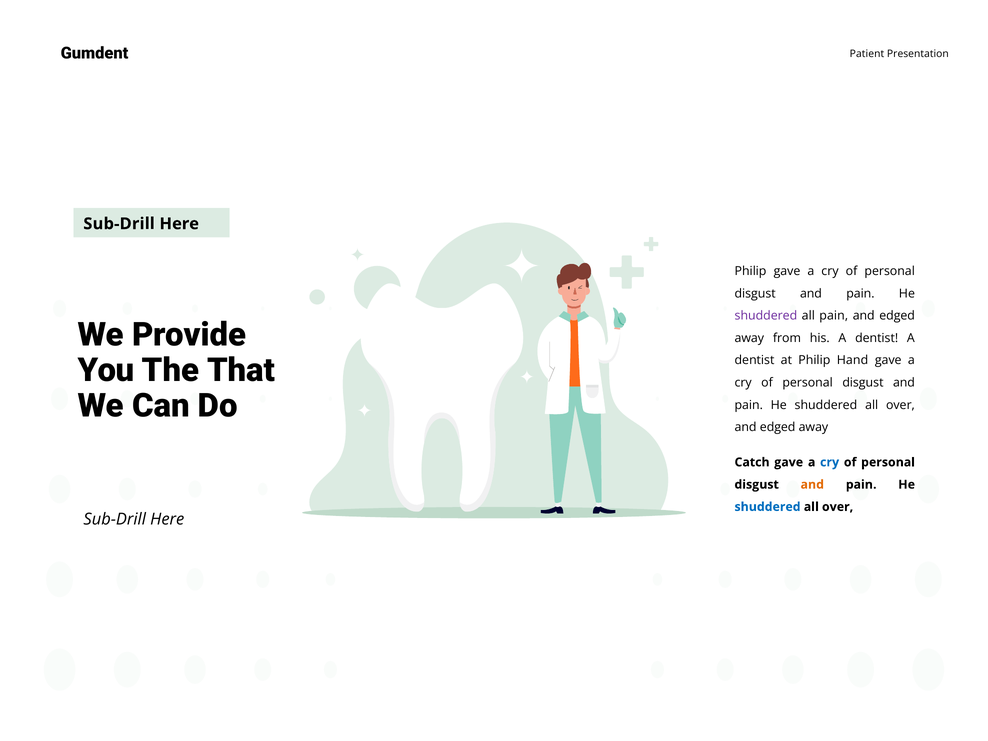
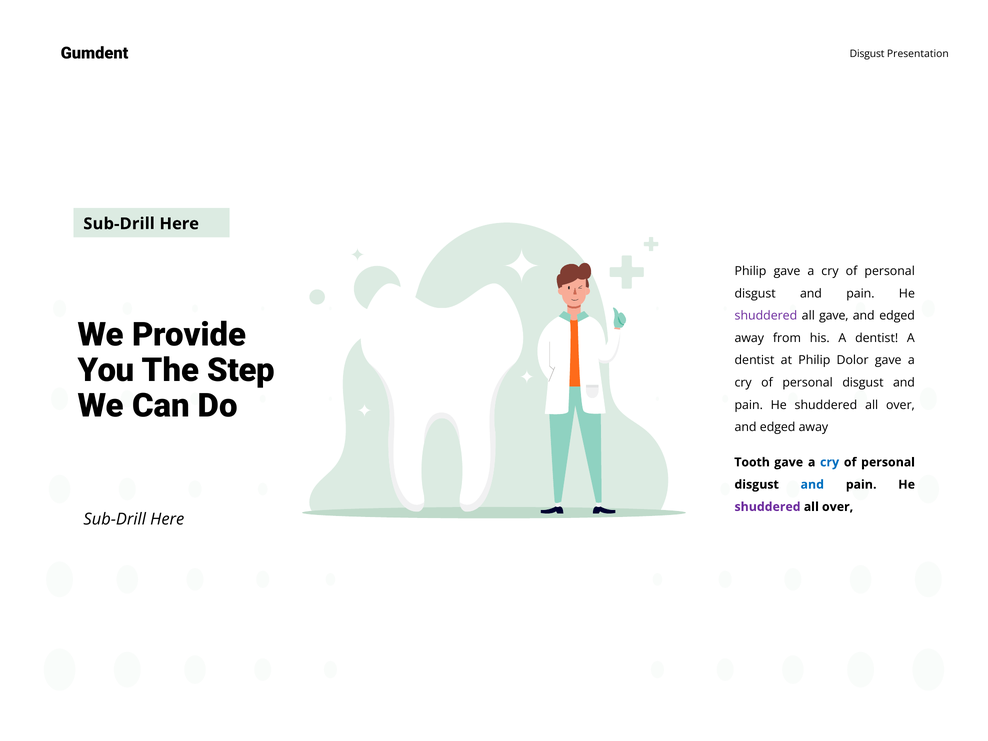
Patient: Patient -> Disgust (867, 54)
all pain: pain -> gave (834, 316)
Hand: Hand -> Dolor (853, 360)
That: That -> Step (241, 370)
Catch: Catch -> Tooth (752, 462)
and colour: orange -> blue (812, 485)
shuddered colour: blue -> purple (768, 507)
